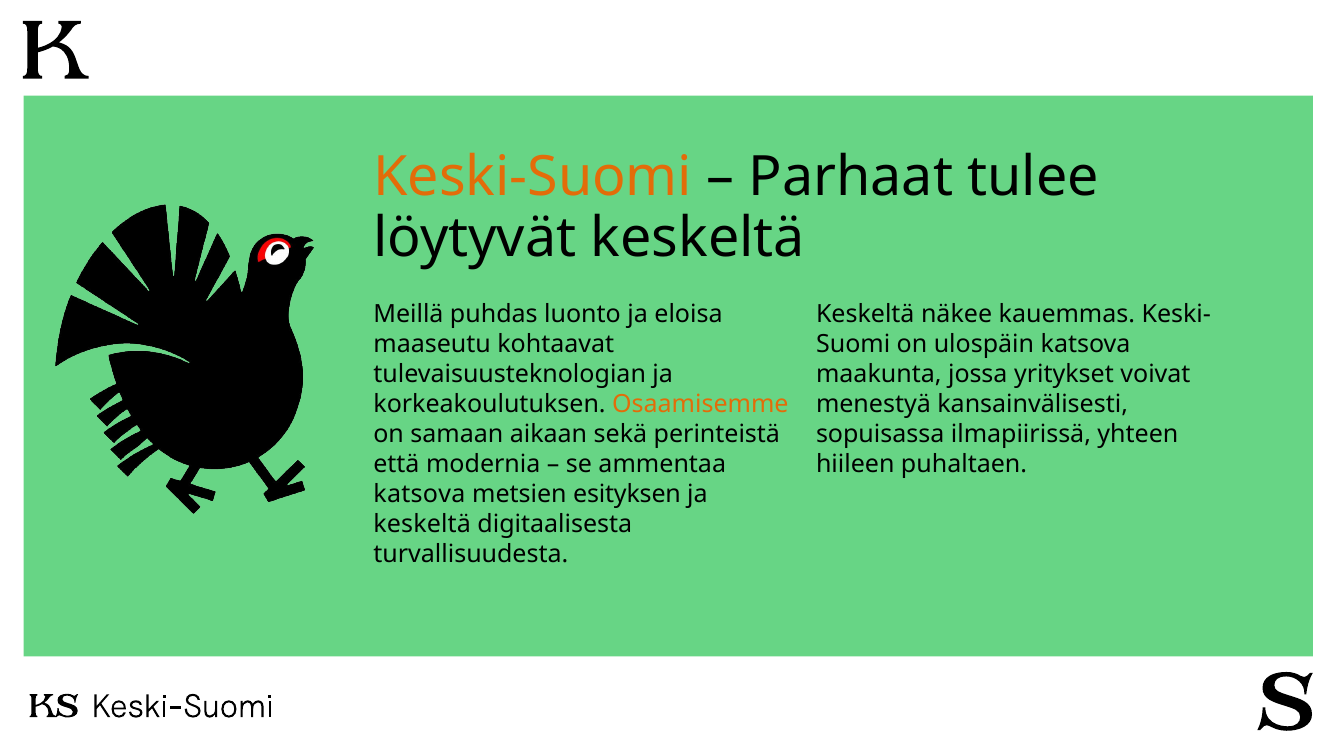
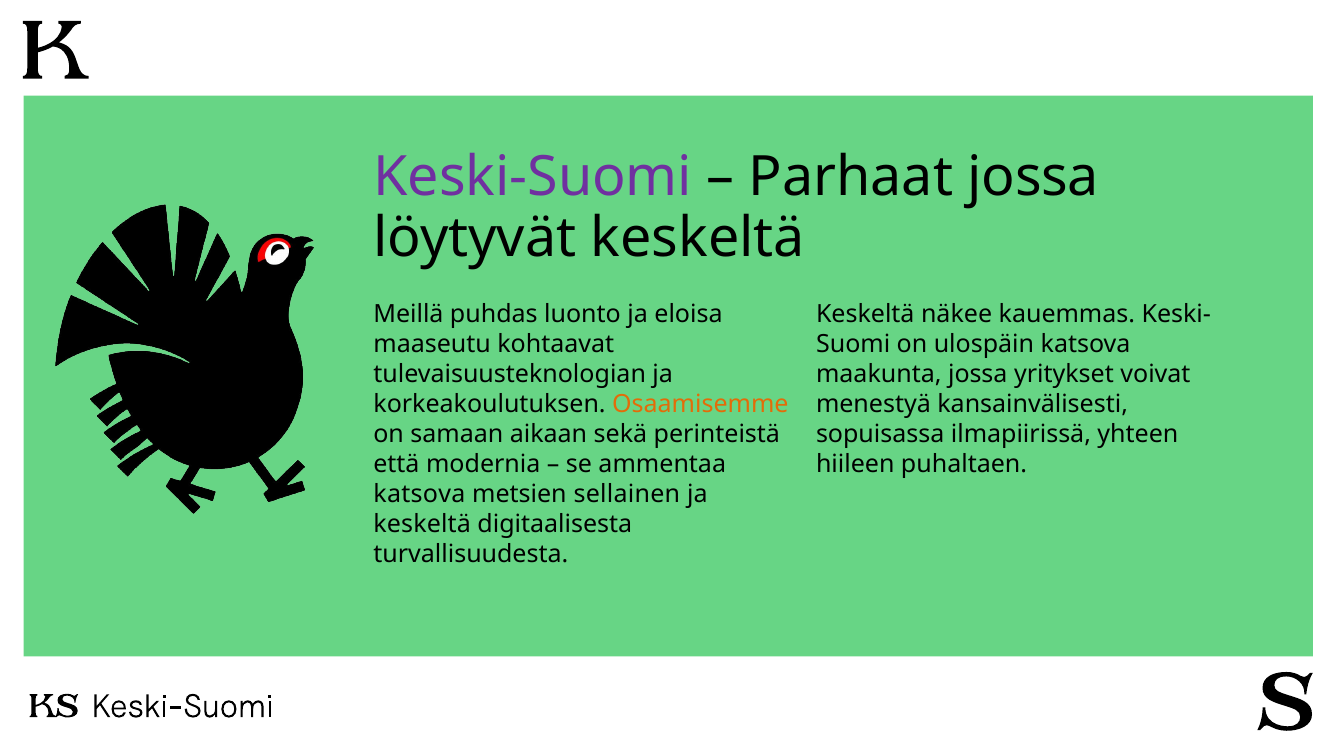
Keski-Suomi colour: orange -> purple (533, 178)
Parhaat tulee: tulee -> jossa (1033, 178)
esityksen: esityksen -> sellainen (627, 494)
